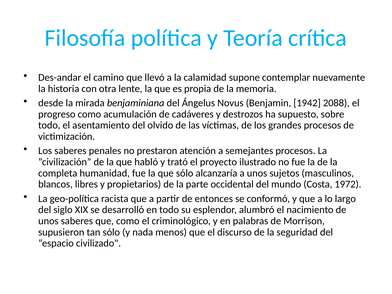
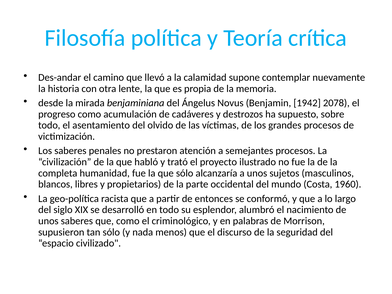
2088: 2088 -> 2078 (336, 103)
1972: 1972 -> 1960 (348, 184)
